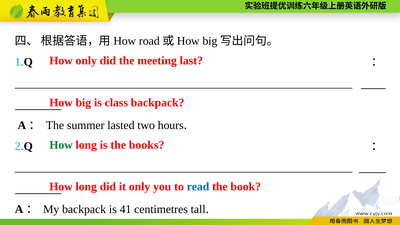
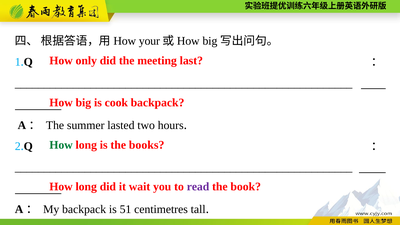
road: road -> your (149, 41)
class: class -> cook (116, 103)
it only: only -> wait (140, 187)
read colour: blue -> purple (198, 187)
41: 41 -> 51 (126, 209)
